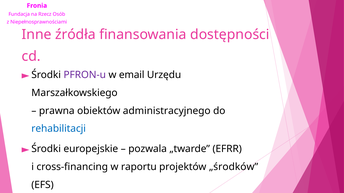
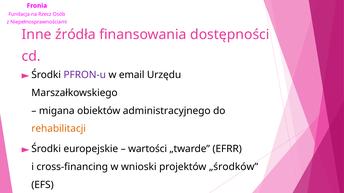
prawna: prawna -> migana (57, 111)
rehabilitacji colour: blue -> orange (59, 129)
pozwala: pozwala -> wartości (148, 149)
raportu: raportu -> wnioski (139, 167)
